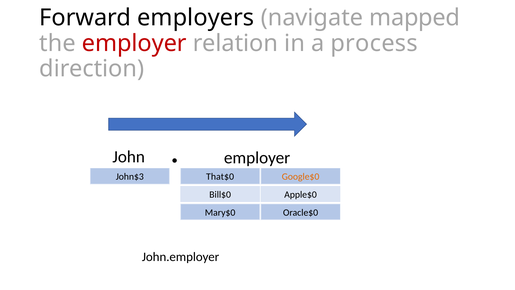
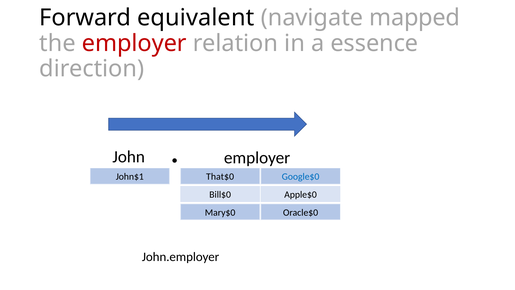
employers: employers -> equivalent (196, 18)
process: process -> essence (374, 43)
John$3: John$3 -> John$1 (130, 177)
Google$0 colour: orange -> blue (301, 177)
